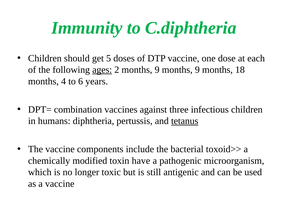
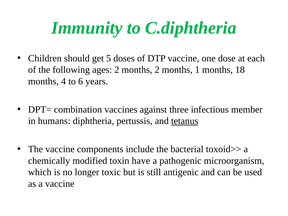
ages underline: present -> none (102, 70)
2 months 9: 9 -> 2 (157, 70)
9: 9 -> 1 (197, 70)
infectious children: children -> member (247, 109)
